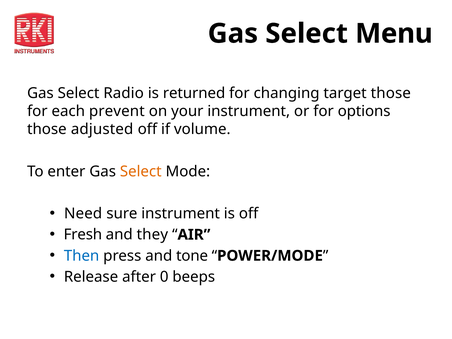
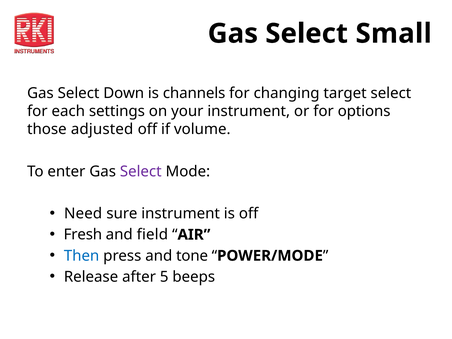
Menu: Menu -> Small (394, 34)
Radio: Radio -> Down (124, 93)
returned: returned -> channels (194, 93)
target those: those -> select (391, 93)
prevent: prevent -> settings (117, 111)
Select colour: orange -> purple (141, 171)
they: they -> field (152, 235)
0: 0 -> 5 (164, 277)
